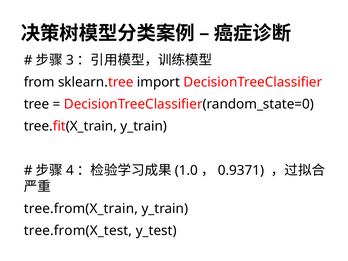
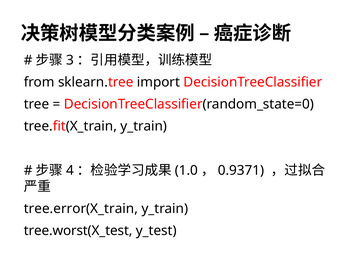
tree.from(X_train: tree.from(X_train -> tree.error(X_train (81, 209)
tree.from(X_test: tree.from(X_test -> tree.worst(X_test (78, 231)
